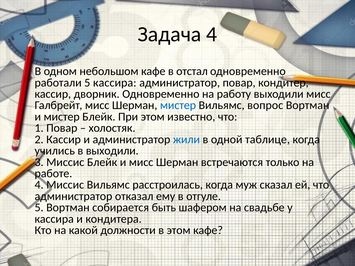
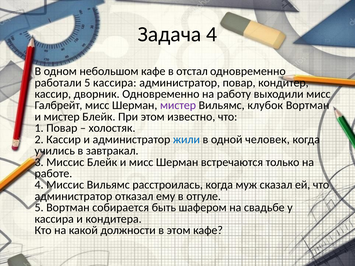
мистер colour: blue -> purple (178, 105)
вопрос: вопрос -> клубок (265, 105)
таблице: таблице -> человек (267, 140)
в выходили: выходили -> завтракал (112, 151)
